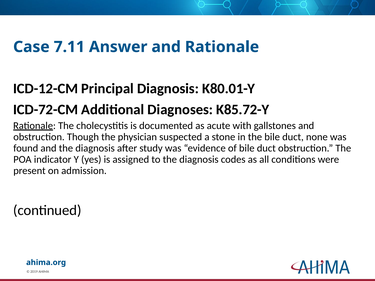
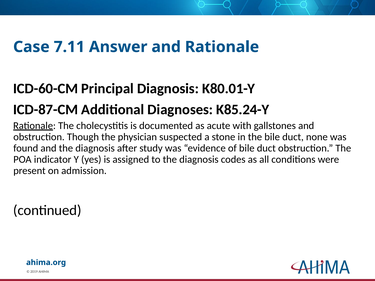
ICD-12-CM: ICD-12-CM -> ICD-60-CM (46, 89)
ICD-72-CM: ICD-72-CM -> ICD-87-CM (46, 110)
K85.72-Y: K85.72-Y -> K85.24-Y (243, 110)
